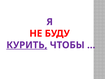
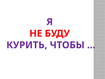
КУРИТЬ underline: present -> none (27, 45)
